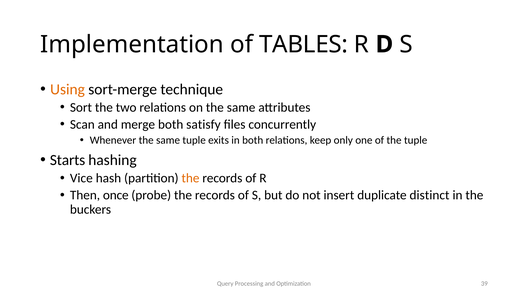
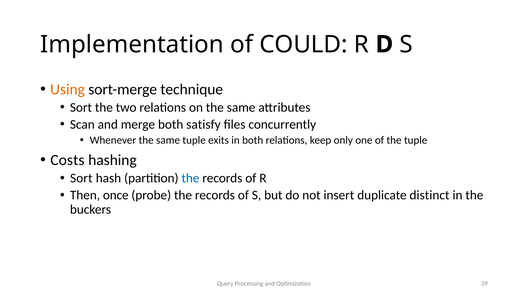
TABLES: TABLES -> COULD (304, 44)
Starts: Starts -> Costs (67, 160)
Vice: Vice -> Sort (81, 178)
the colour: orange -> blue (190, 178)
